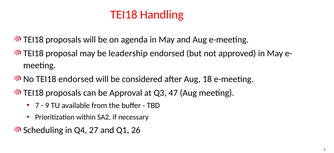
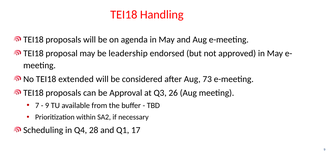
TEI18 endorsed: endorsed -> extended (76, 79)
18: 18 -> 73 (207, 79)
47: 47 -> 26 (173, 93)
27: 27 -> 28 (94, 130)
26: 26 -> 17 (136, 130)
